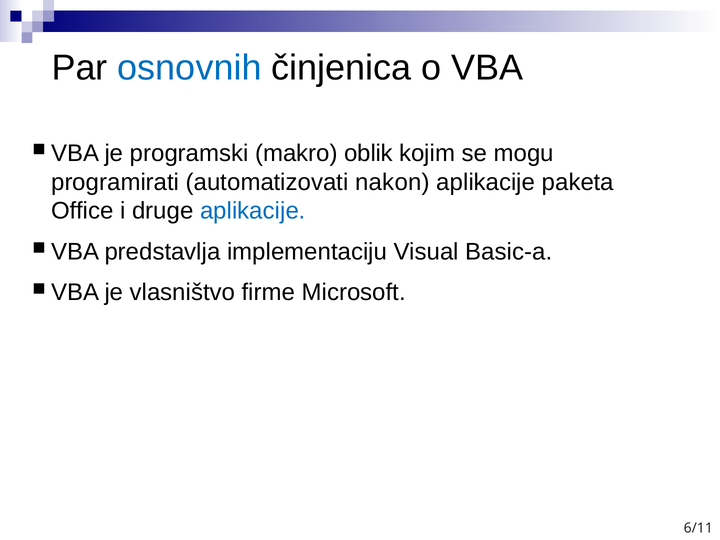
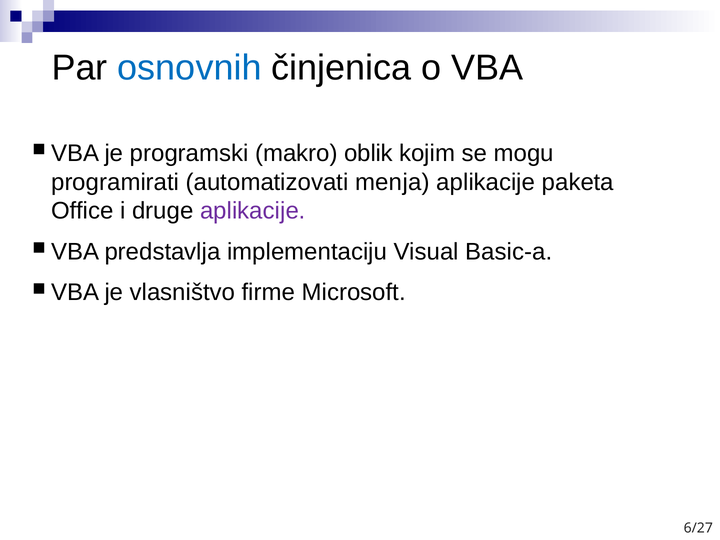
nakon: nakon -> menja (392, 182)
aplikacije colour: blue -> purple (253, 211)
6/11: 6/11 -> 6/27 (698, 528)
